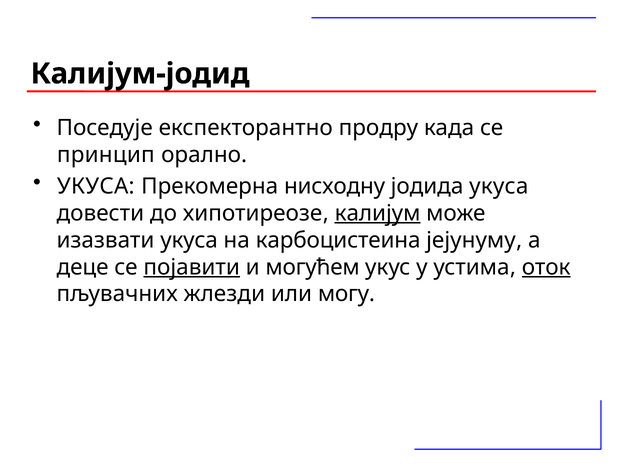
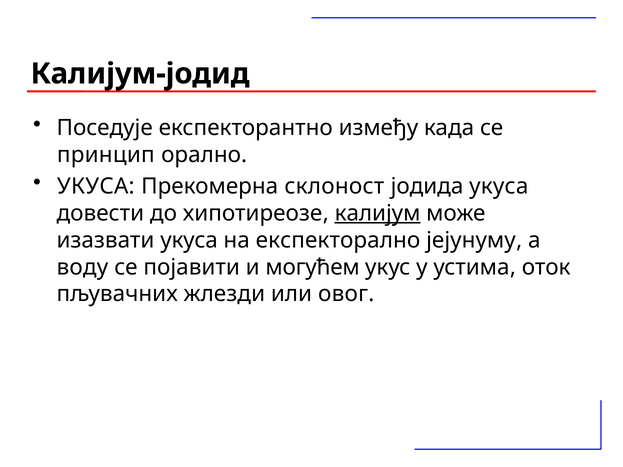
продру: продру -> између (378, 128)
нисходну: нисходну -> склоност (334, 186)
карбоцистеина: карбоцистеина -> експекторално (338, 240)
деце: деце -> воду (82, 267)
појавити underline: present -> none (192, 267)
оток underline: present -> none (546, 267)
могу: могу -> овог (346, 294)
